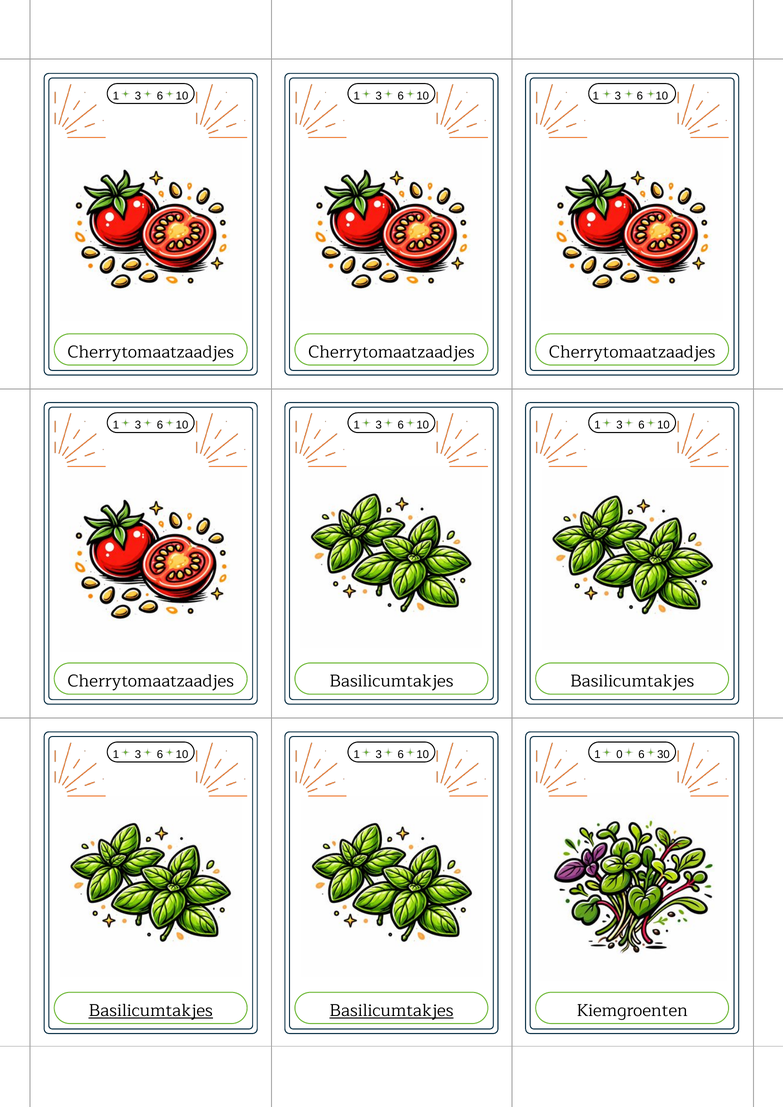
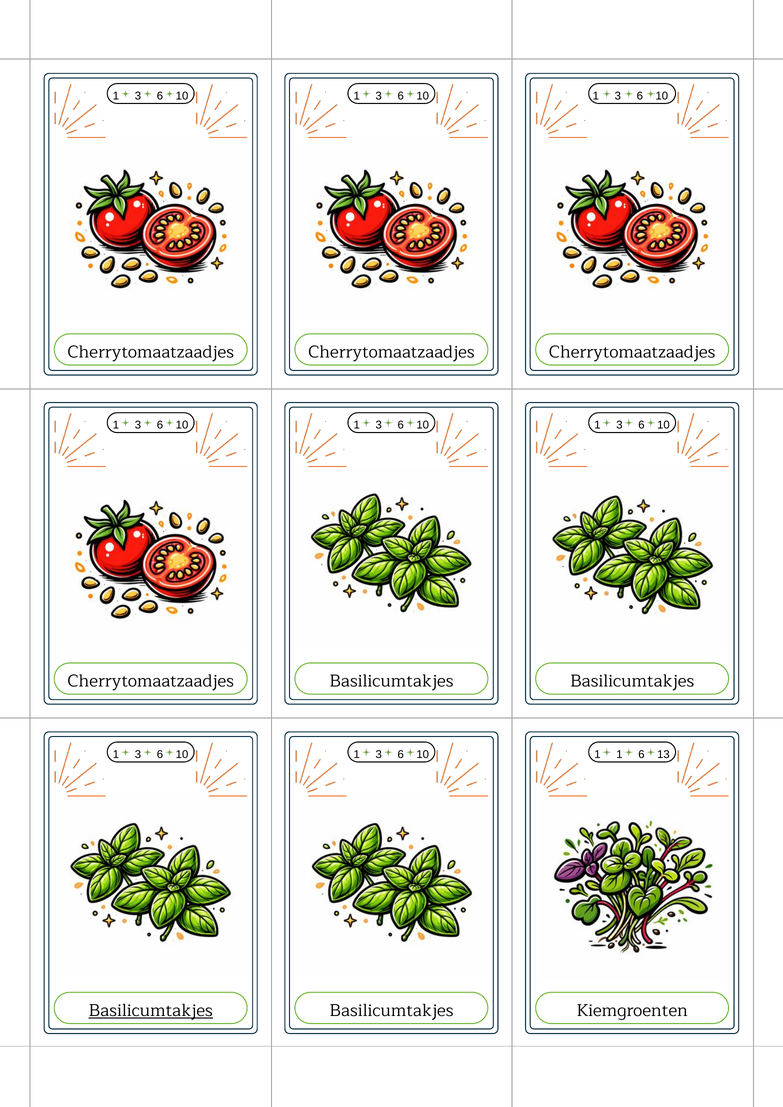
1 0: 0 -> 1 (619, 755)
30: 30 -> 13 (663, 755)
Basilicumtakjes underline: present -> none (391, 1011)
